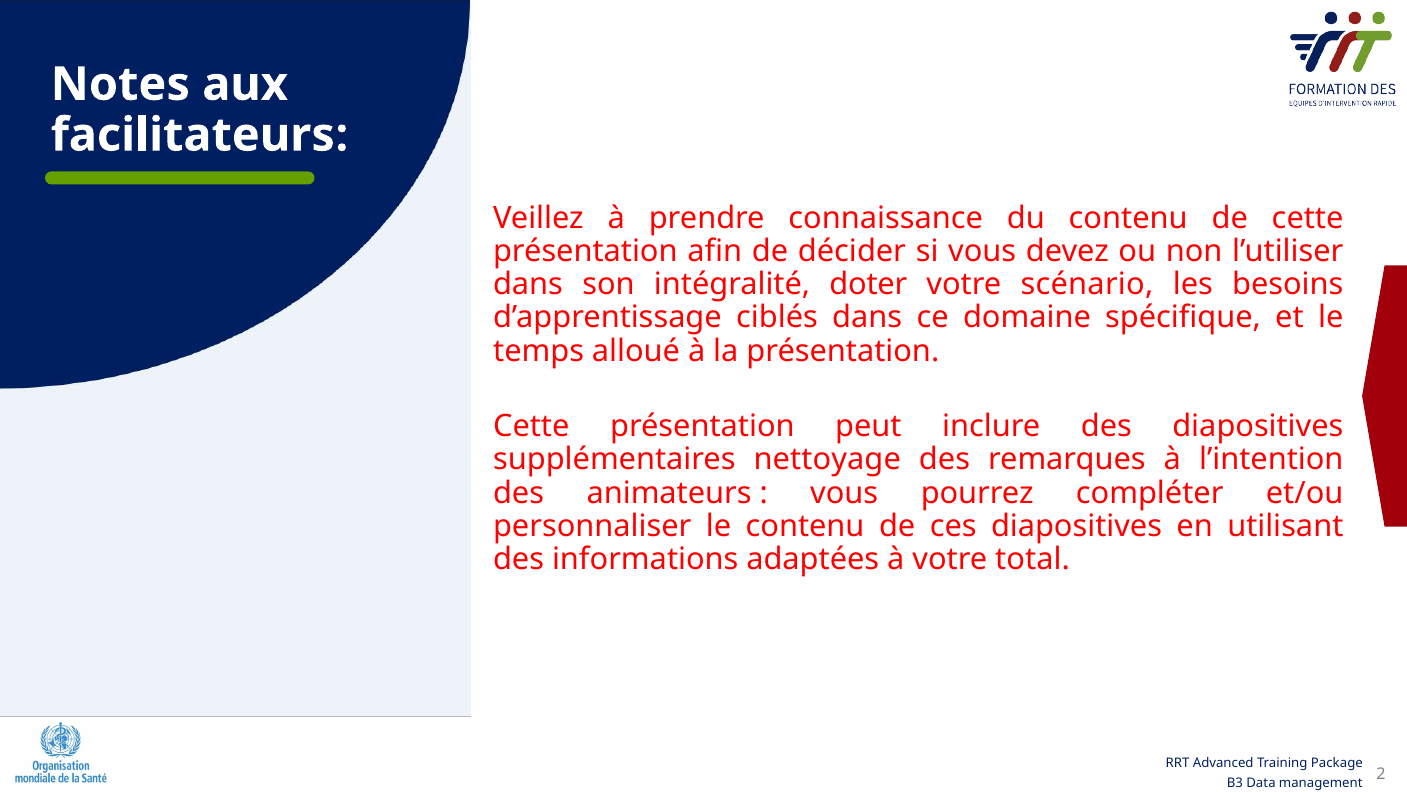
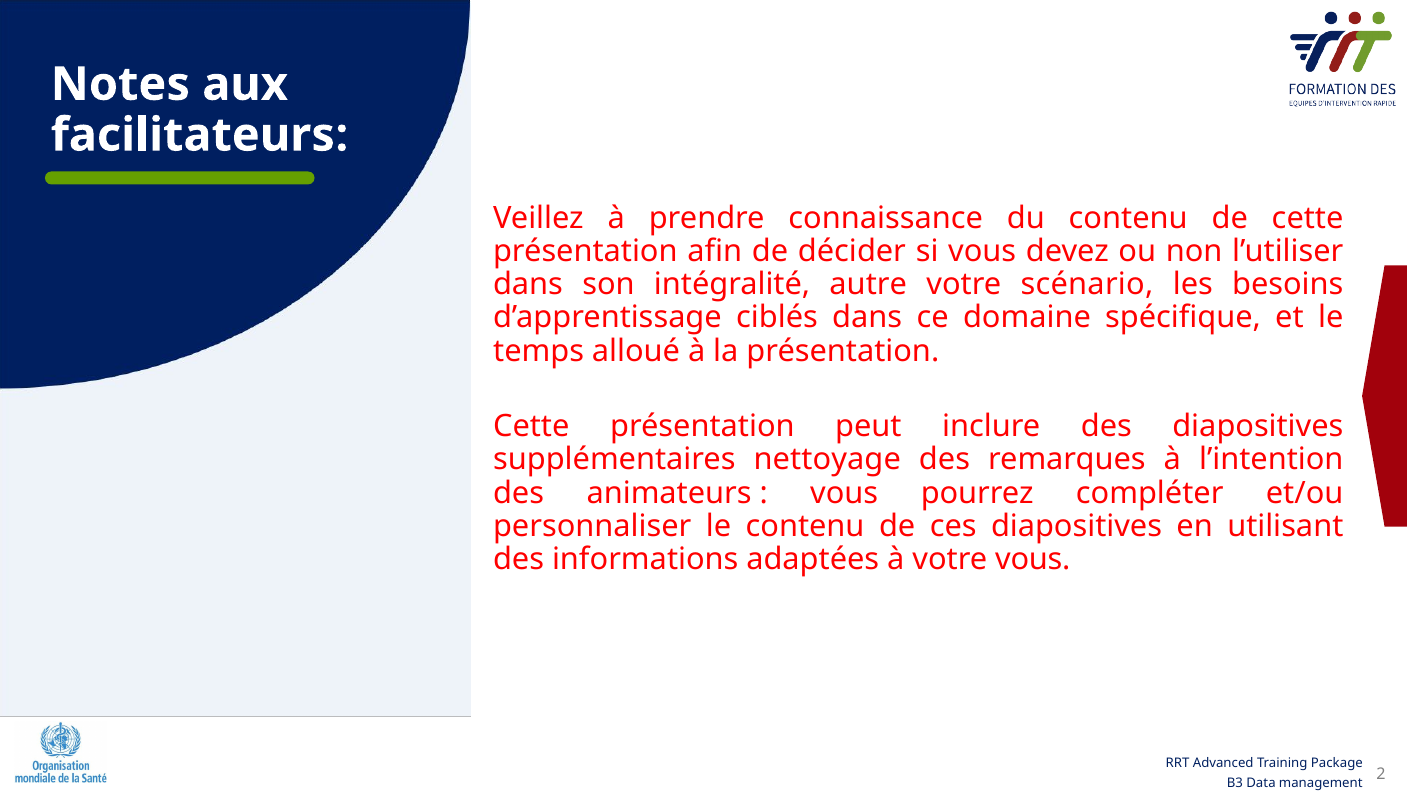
doter: doter -> autre (868, 284)
votre total: total -> vous (1033, 559)
